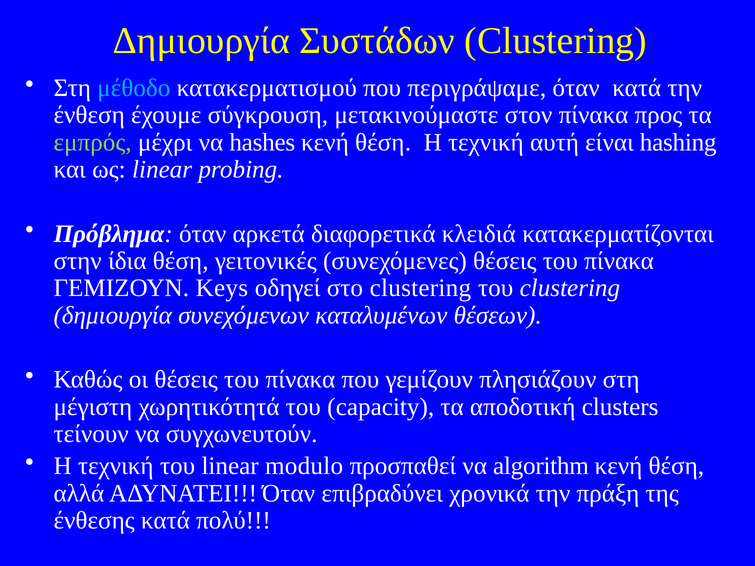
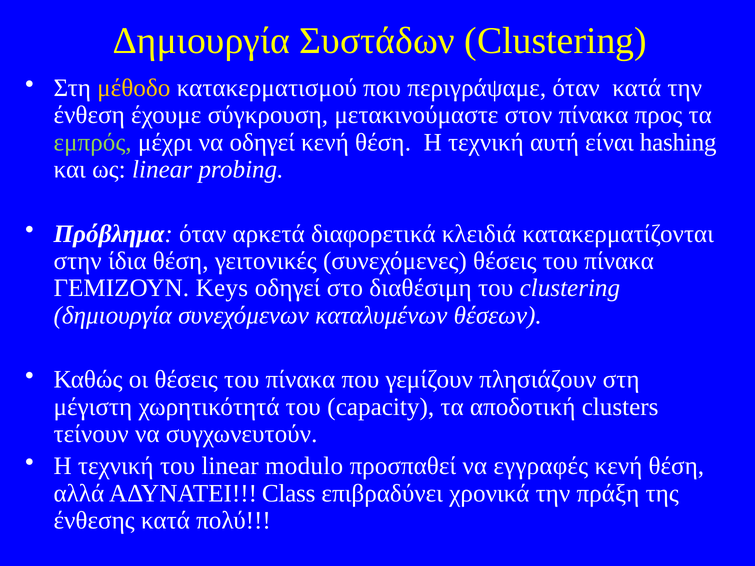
μέθοδο colour: light blue -> yellow (134, 88)
να hashes: hashes -> οδηγεί (262, 142)
στο clustering: clustering -> διαθέσιμη (420, 288)
algorithm: algorithm -> εγγραφές (541, 466)
ΑΔΥΝΑΤΕΙ Όταν: Όταν -> Class (289, 493)
